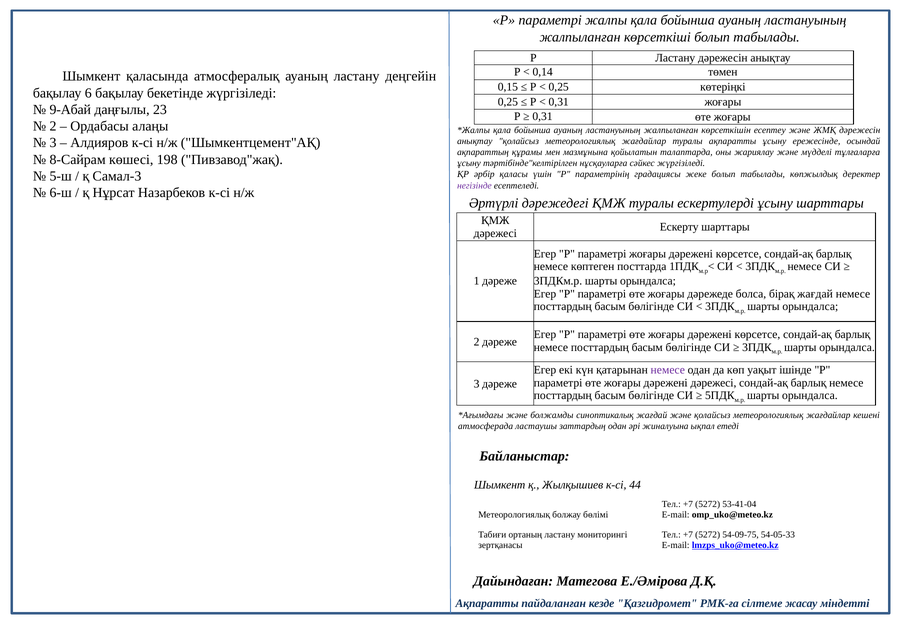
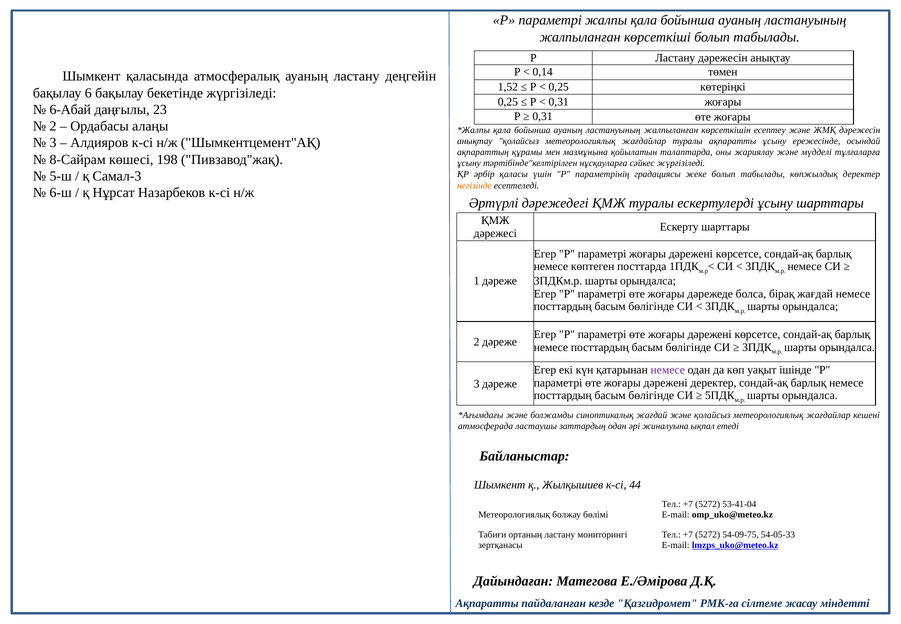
0,15: 0,15 -> 1,52 (508, 87)
9-Абай: 9-Абай -> 6-Абай (70, 110)
негізінде colour: purple -> orange (474, 185)
дәрежені дәрежесі: дәрежесі -> деректер (714, 383)
